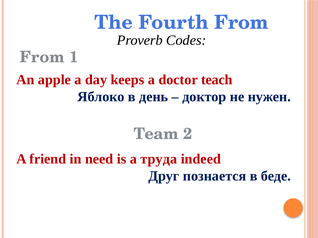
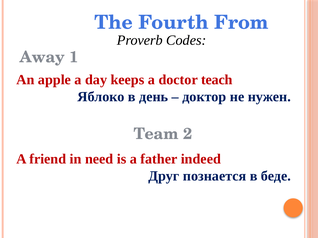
From: From -> Away (42, 57)
труда: труда -> father (159, 159)
